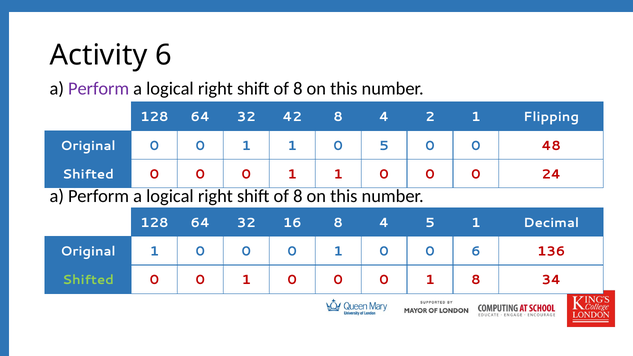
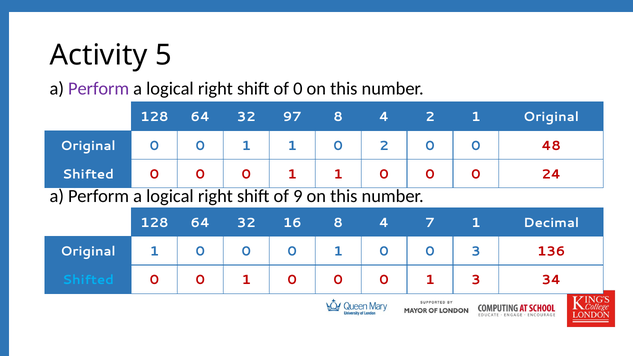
Activity 6: 6 -> 5 (163, 55)
8: 8 -> 0 (298, 89)
42: 42 -> 97 (292, 117)
1 Flipping: Flipping -> Original (551, 117)
0 5: 5 -> 2 (384, 146)
8: 8 -> 9 (298, 196)
4 5: 5 -> 7 (430, 223)
0 6: 6 -> 3 (476, 251)
Shifted colour: light green -> light blue (88, 280)
1 8: 8 -> 3 (476, 280)
